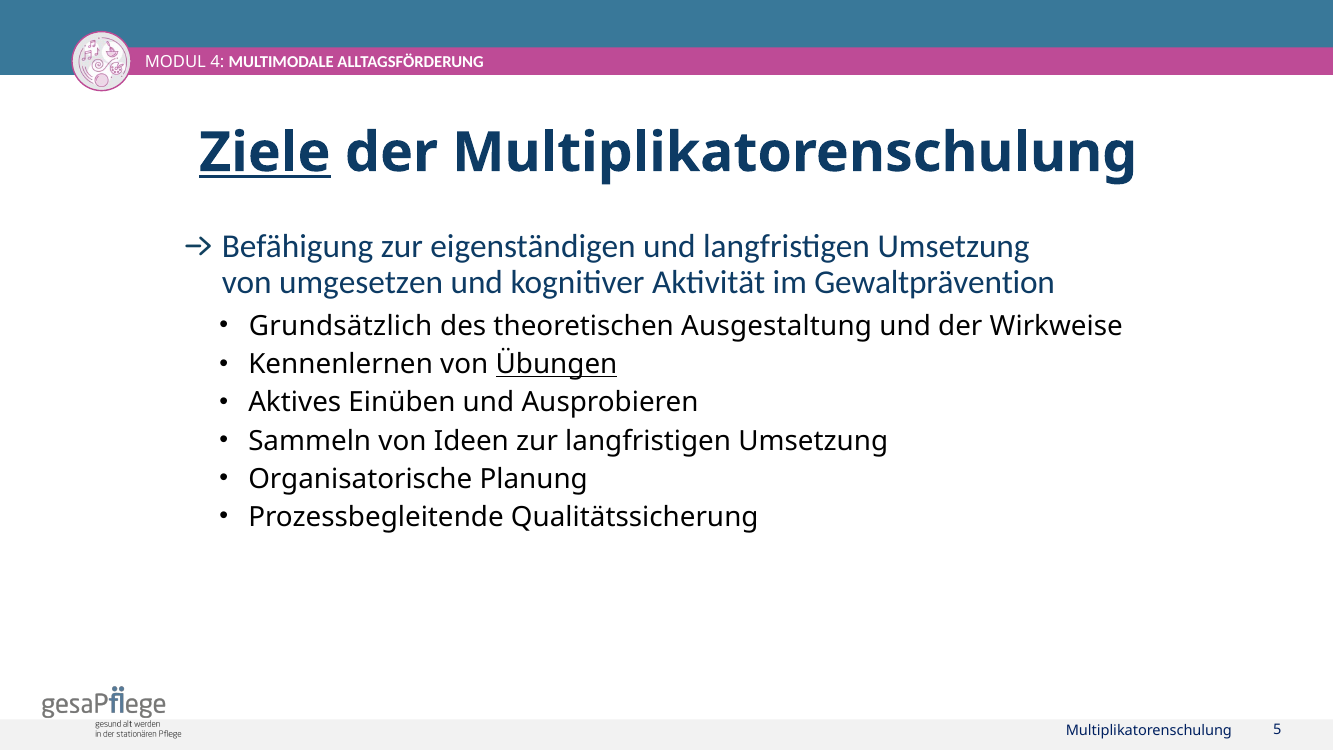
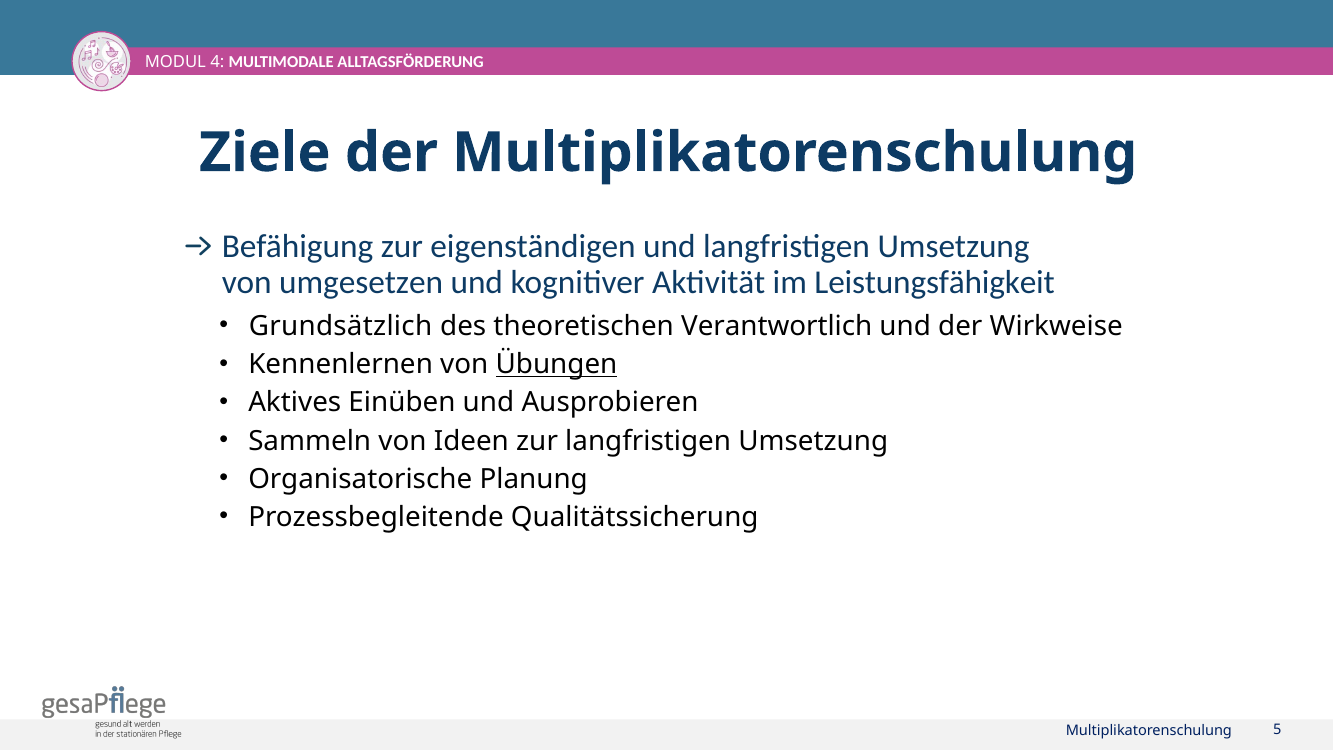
Ziele underline: present -> none (265, 153)
Gewaltprävention: Gewaltprävention -> Leistungsfähigkeit (935, 282)
Ausgestaltung: Ausgestaltung -> Verantwortlich (777, 326)
